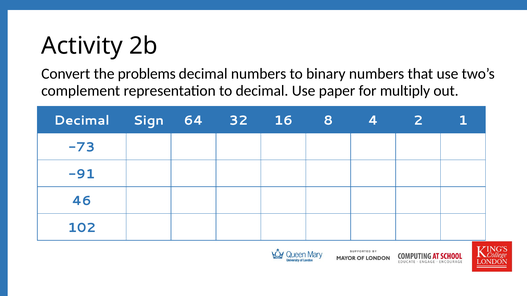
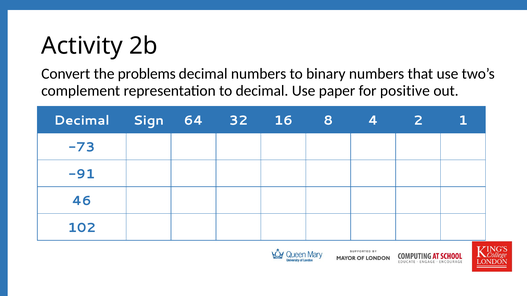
multiply: multiply -> positive (405, 91)
